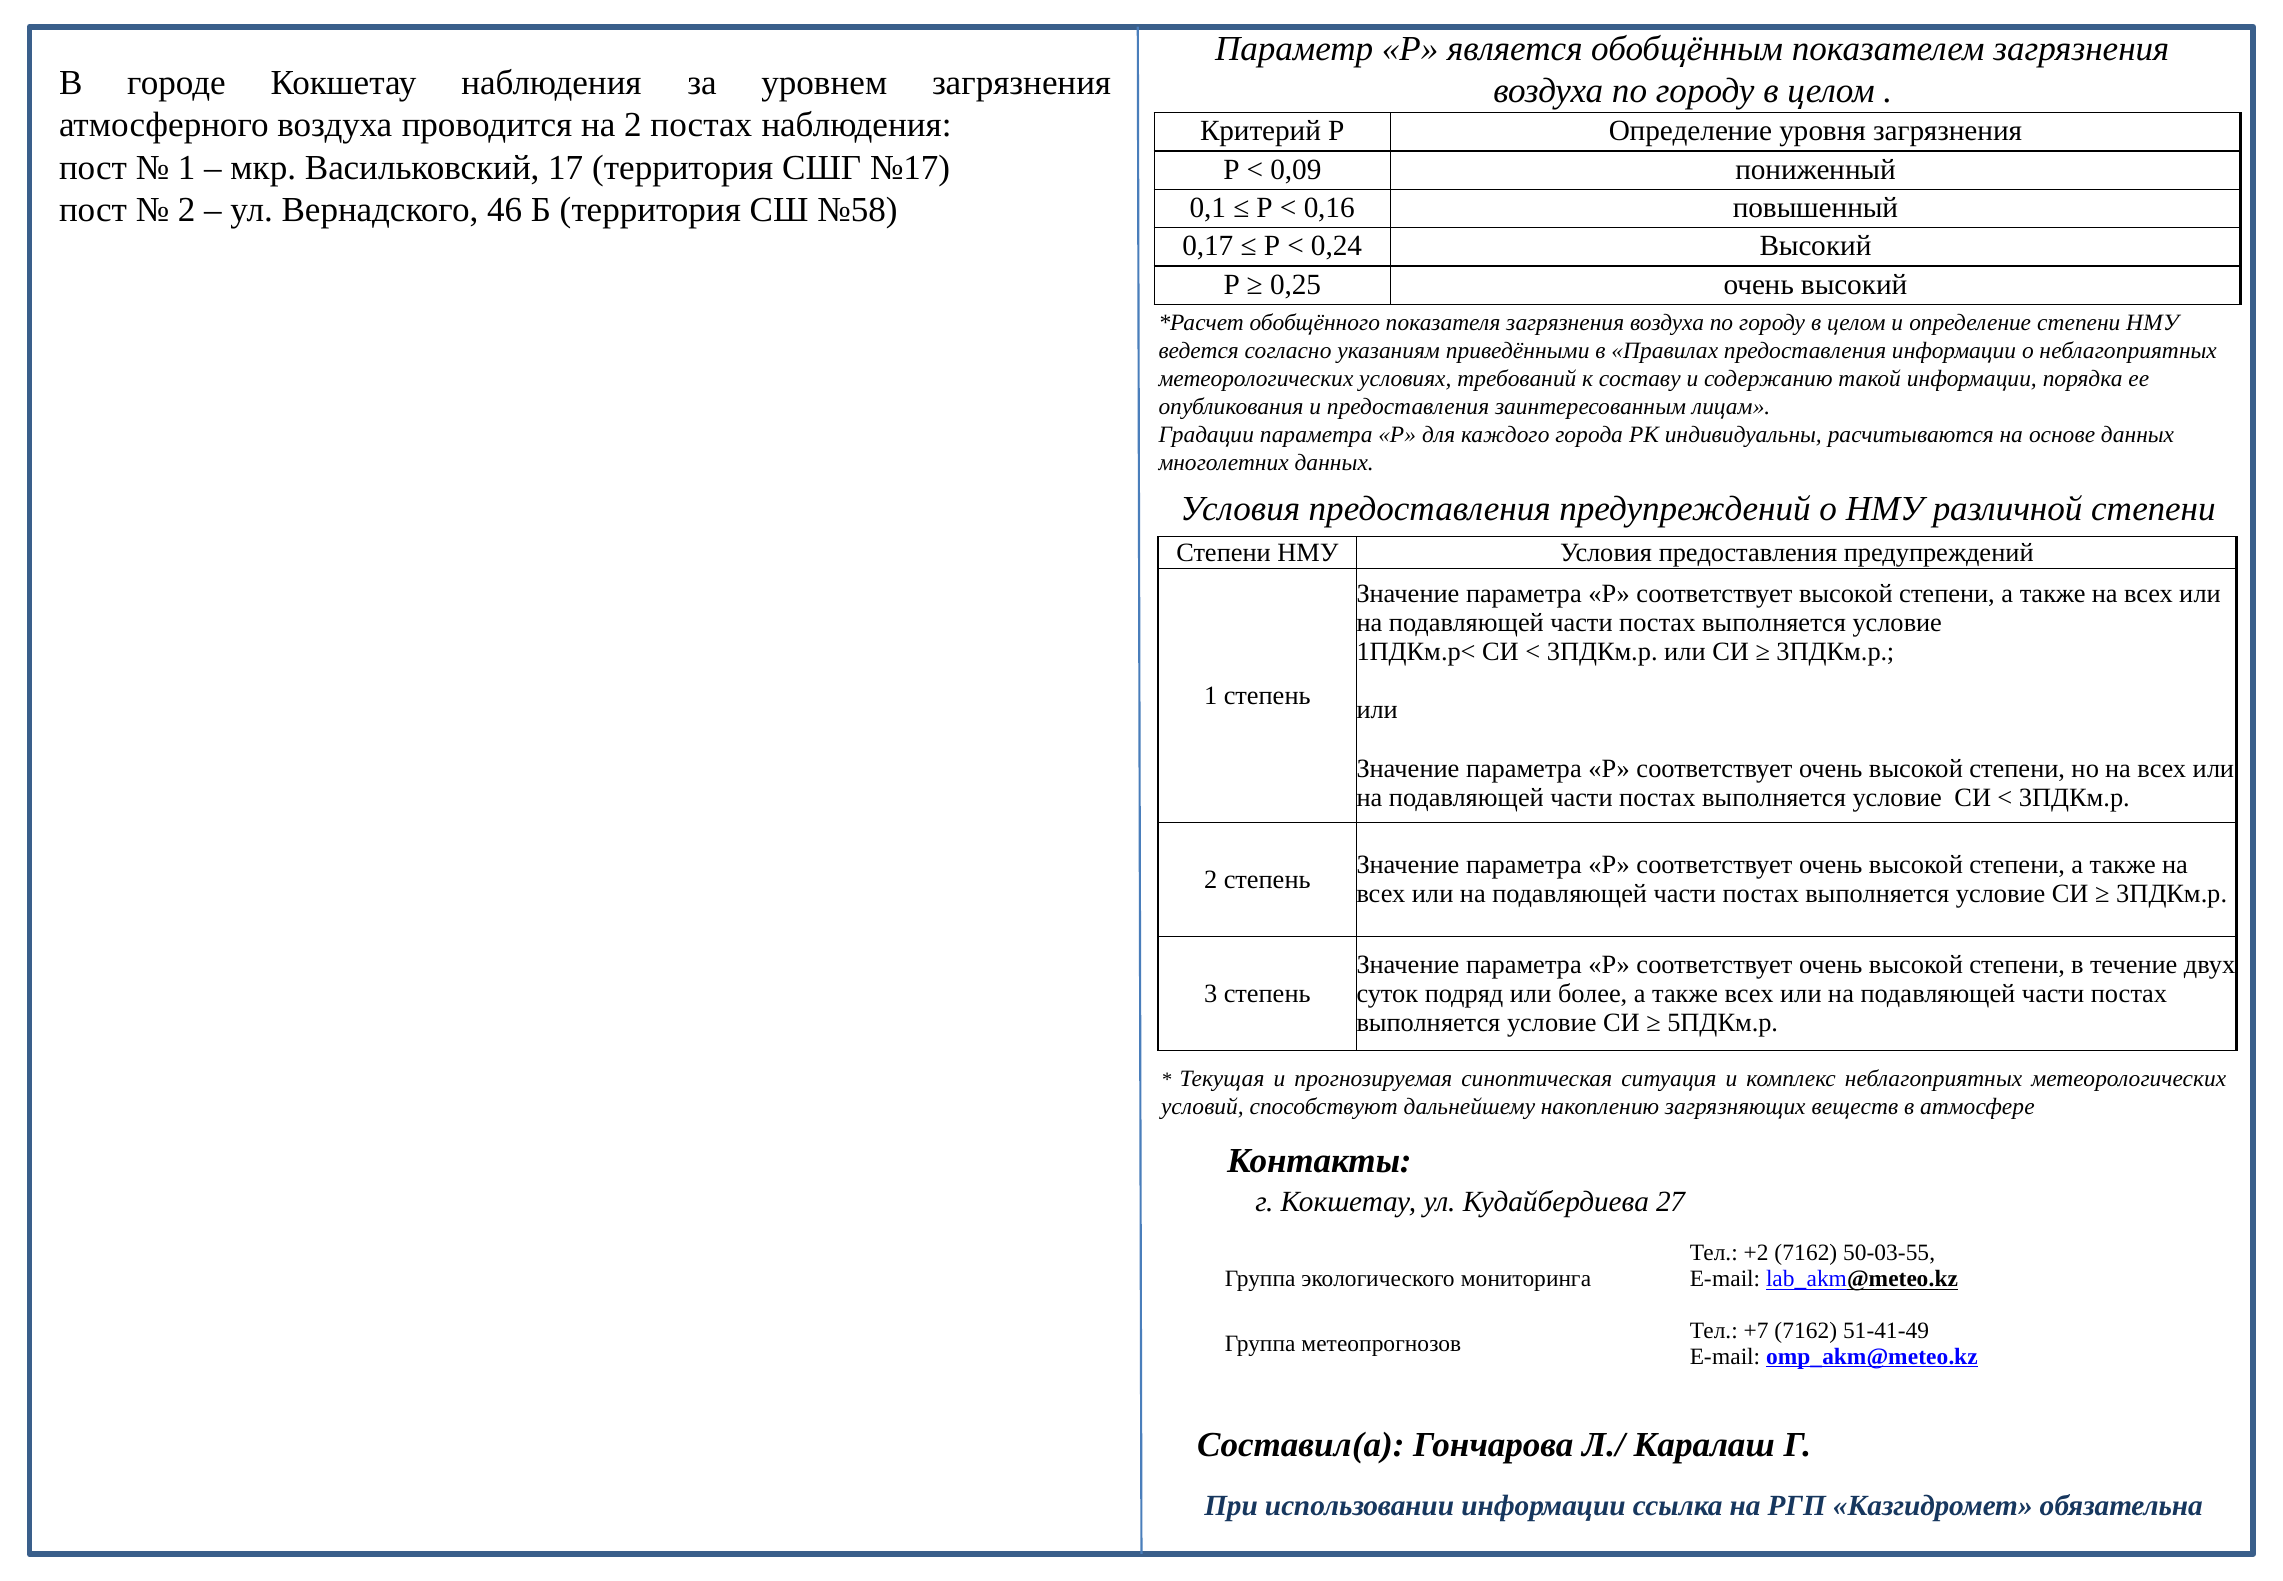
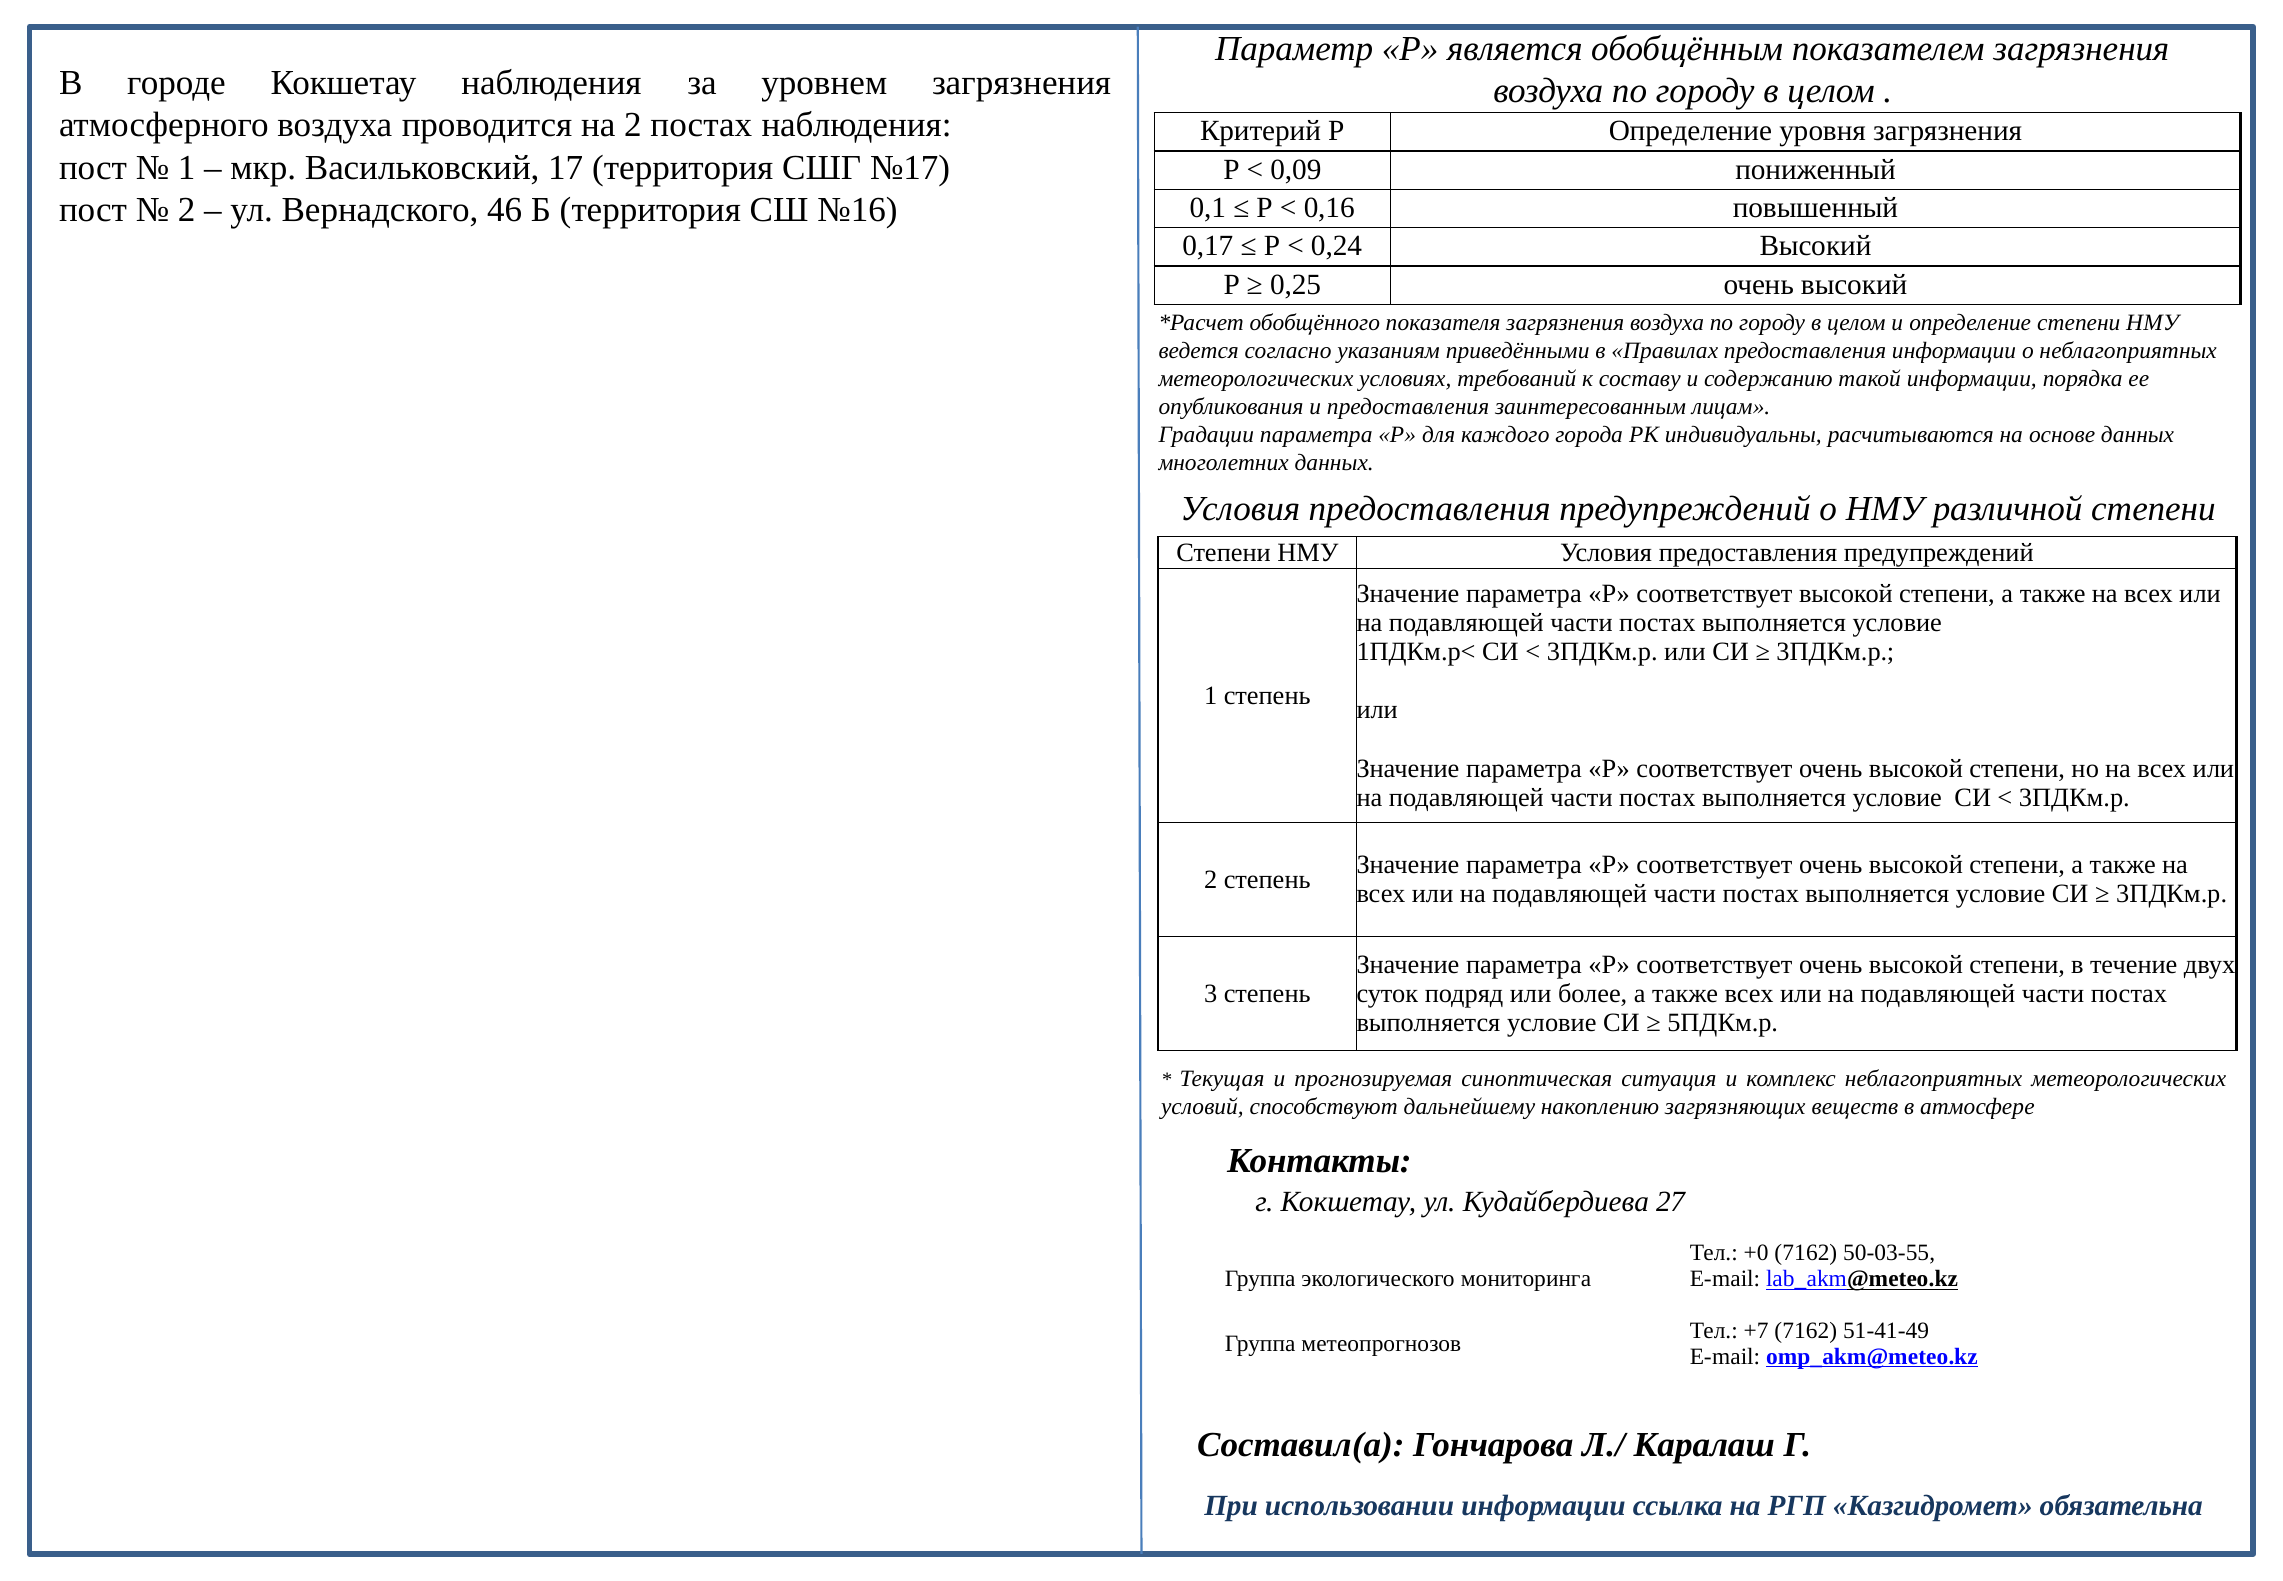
№58: №58 -> №16 (857, 210)
+2: +2 -> +0 (1756, 1253)
